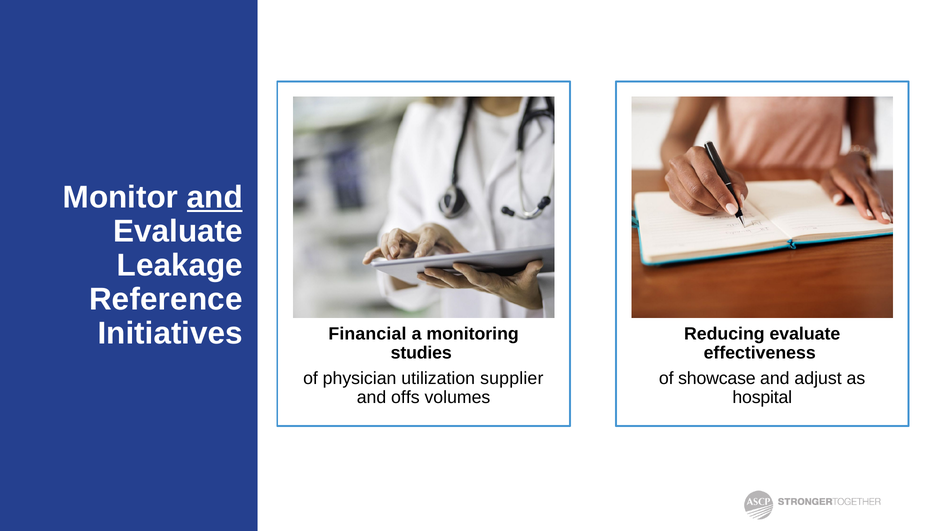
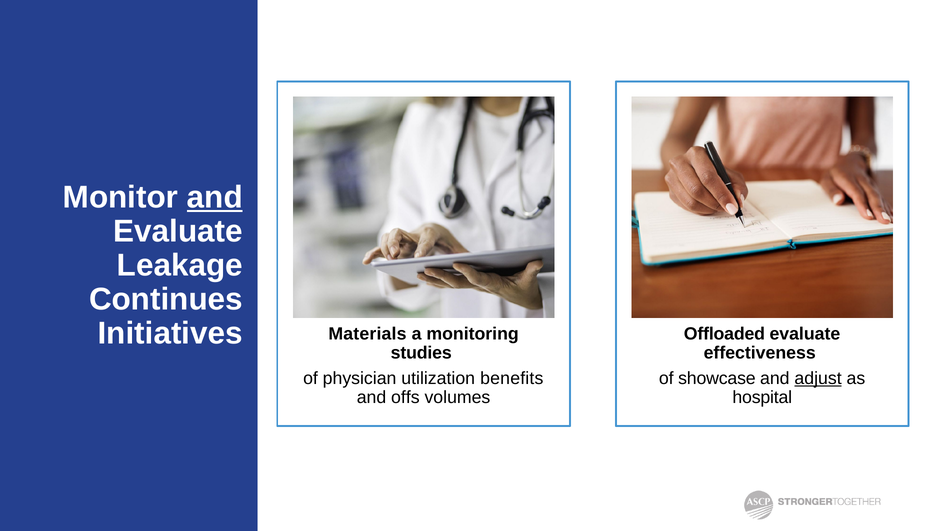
Reference: Reference -> Continues (166, 299)
Financial: Financial -> Materials (367, 334)
Reducing: Reducing -> Offloaded (724, 334)
supplier: supplier -> benefits (512, 378)
adjust underline: none -> present (818, 378)
